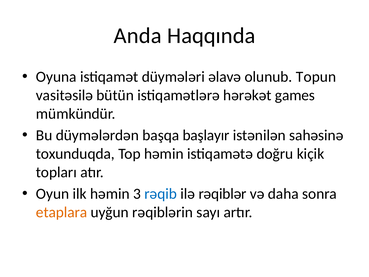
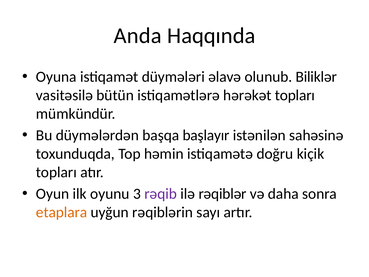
Topun: Topun -> Biliklər (316, 77)
hərəkət games: games -> topları (295, 95)
ilk həmin: həmin -> oyunu (110, 194)
rəqib colour: blue -> purple (161, 194)
